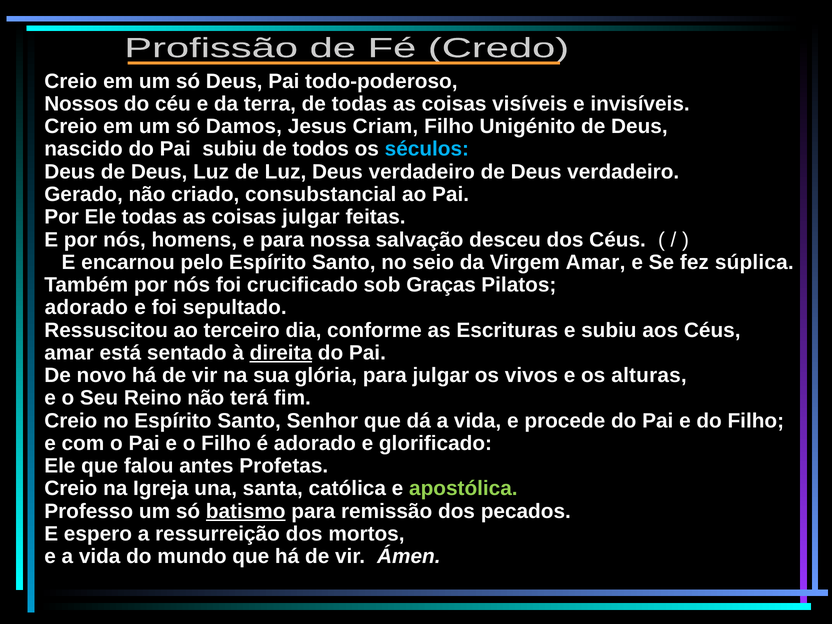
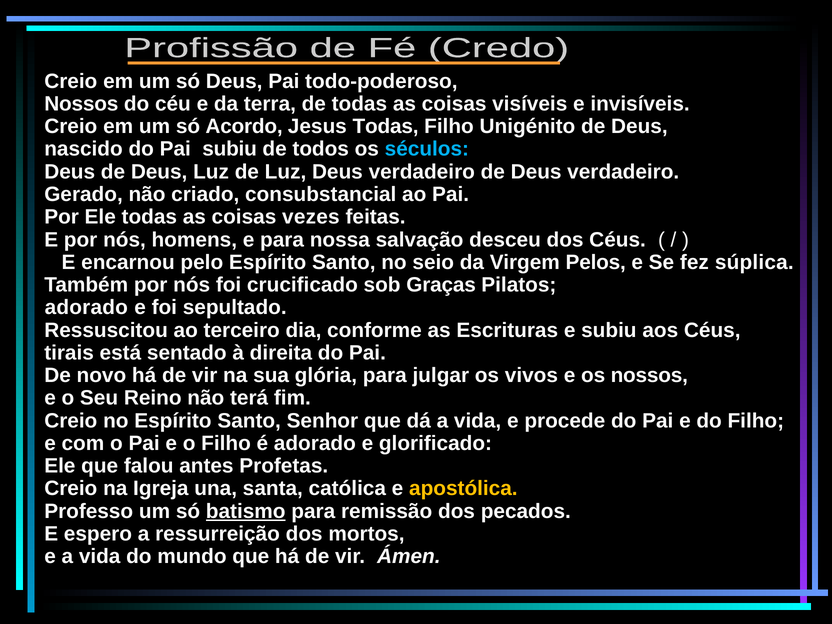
Damos: Damos -> Acordo (244, 126)
Jesus Criam: Criam -> Todas (386, 126)
coisas julgar: julgar -> vezes (311, 217)
Virgem Amar: Amar -> Pelos (596, 262)
amar: amar -> tirais (69, 353)
direita underline: present -> none (281, 353)
os alturas: alturas -> nossos (649, 375)
apostólica colour: light green -> yellow (463, 489)
